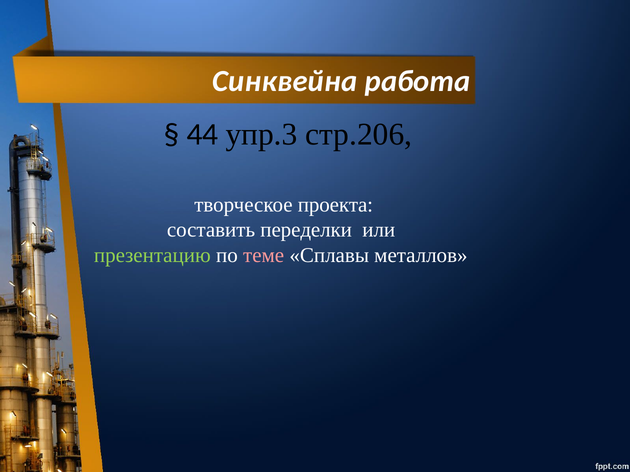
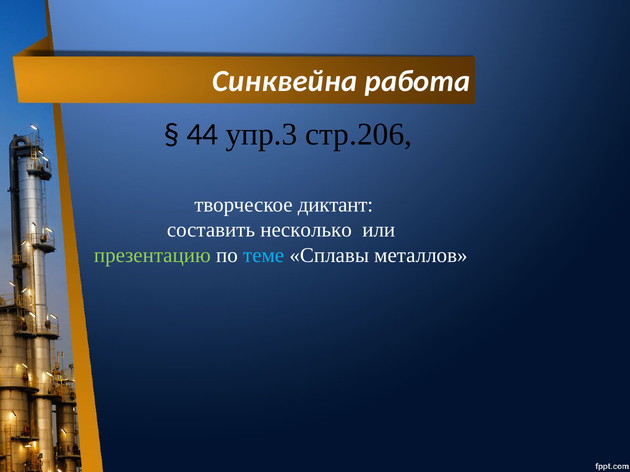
проекта: проекта -> диктант (335, 205)
переделки: переделки -> несколько (306, 230)
теме colour: pink -> light blue (264, 256)
